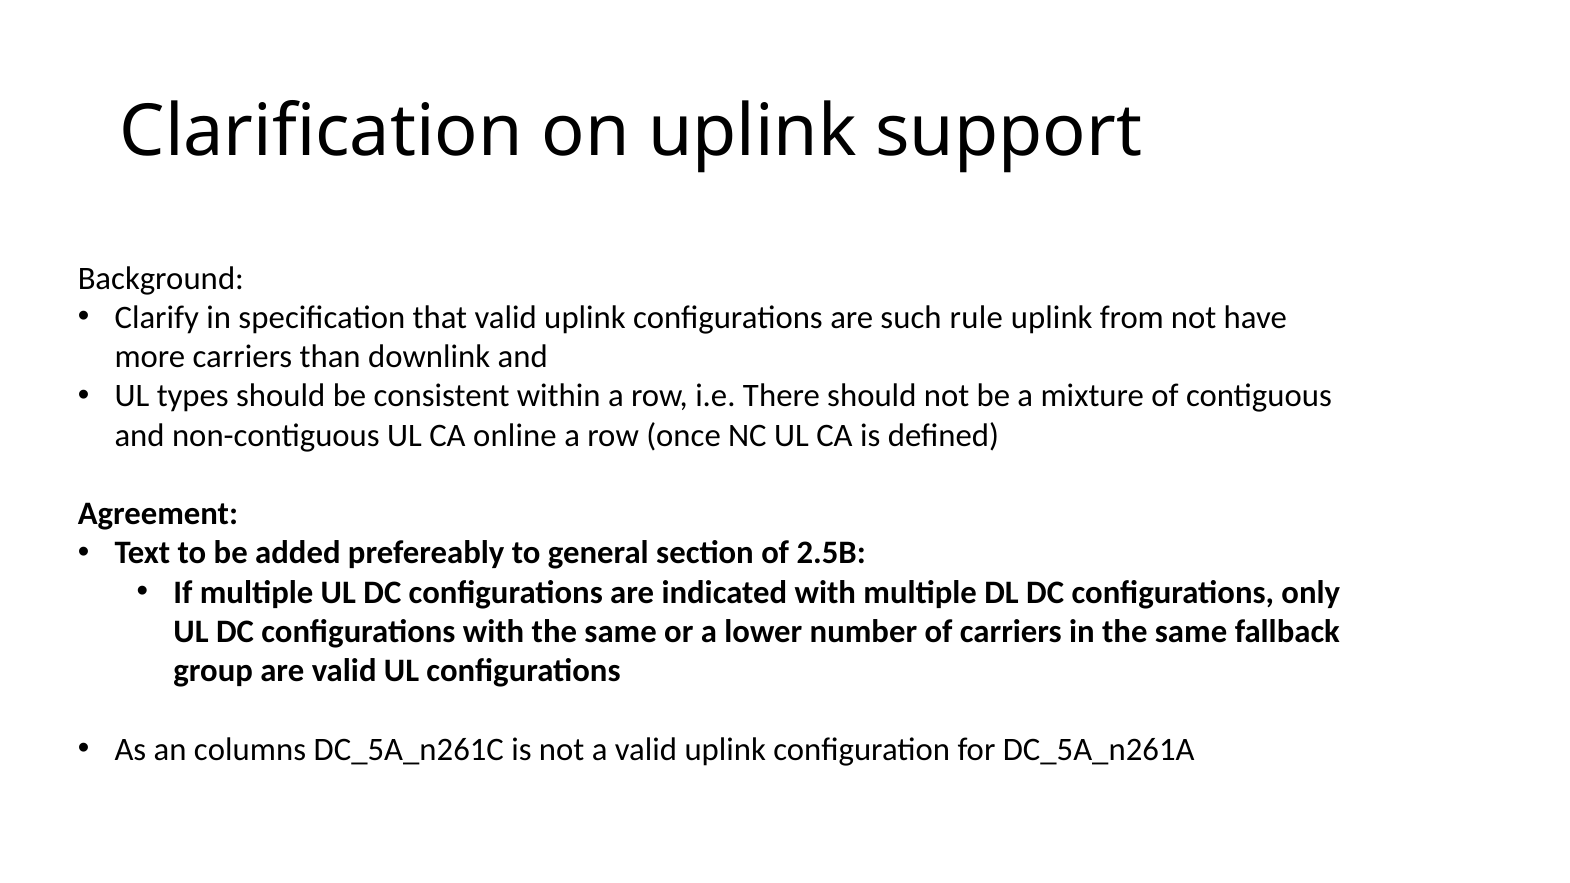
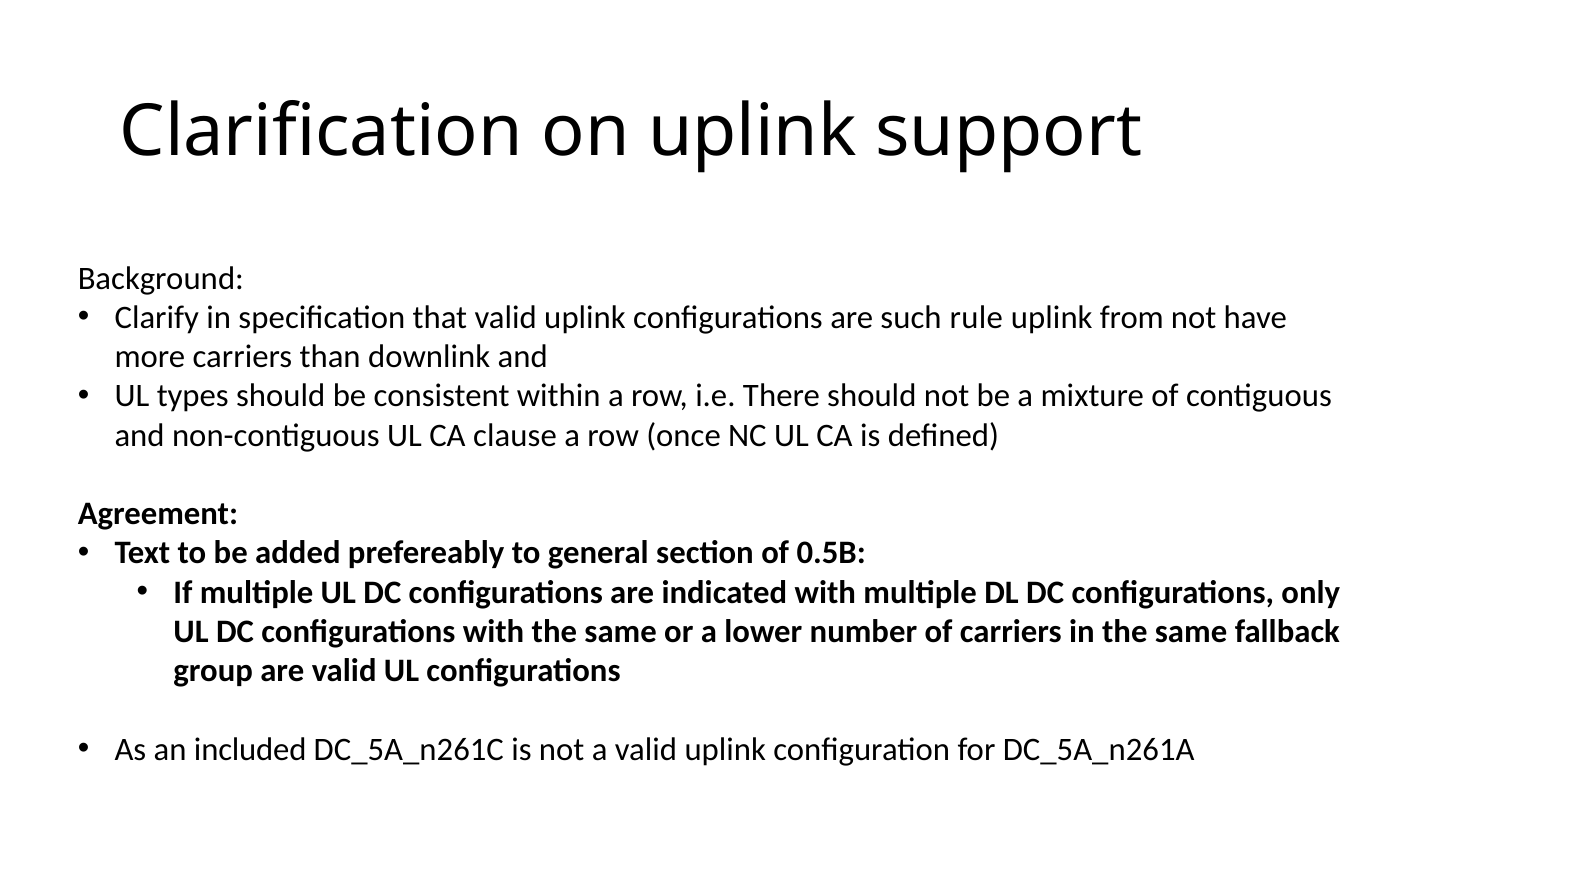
online: online -> clause (515, 435)
2.5B: 2.5B -> 0.5B (831, 553)
columns: columns -> included (250, 750)
